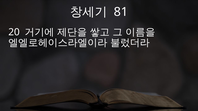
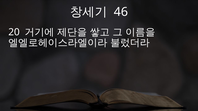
81: 81 -> 46 (121, 12)
